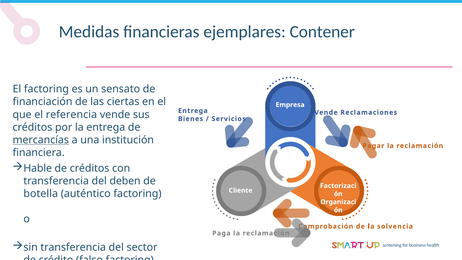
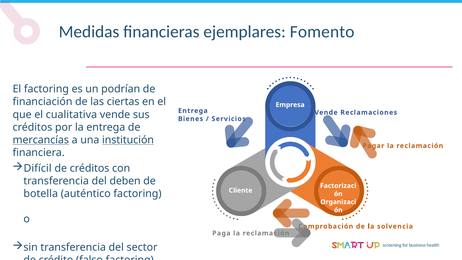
Contener: Contener -> Fomento (322, 32)
sensato: sensato -> podrían (121, 89)
referencia: referencia -> cualitativa (71, 114)
institución underline: none -> present (128, 140)
Hable: Hable -> Difícil (38, 168)
